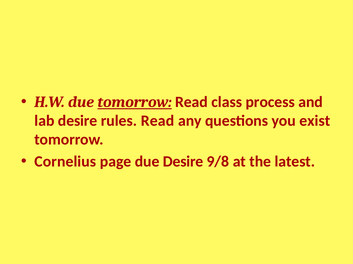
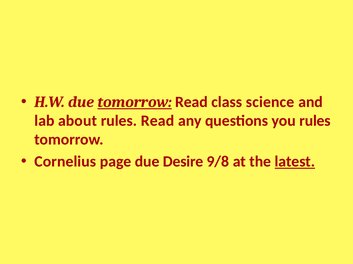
process: process -> science (270, 102)
lab desire: desire -> about (78, 121)
you exist: exist -> rules (315, 121)
latest underline: none -> present (295, 162)
